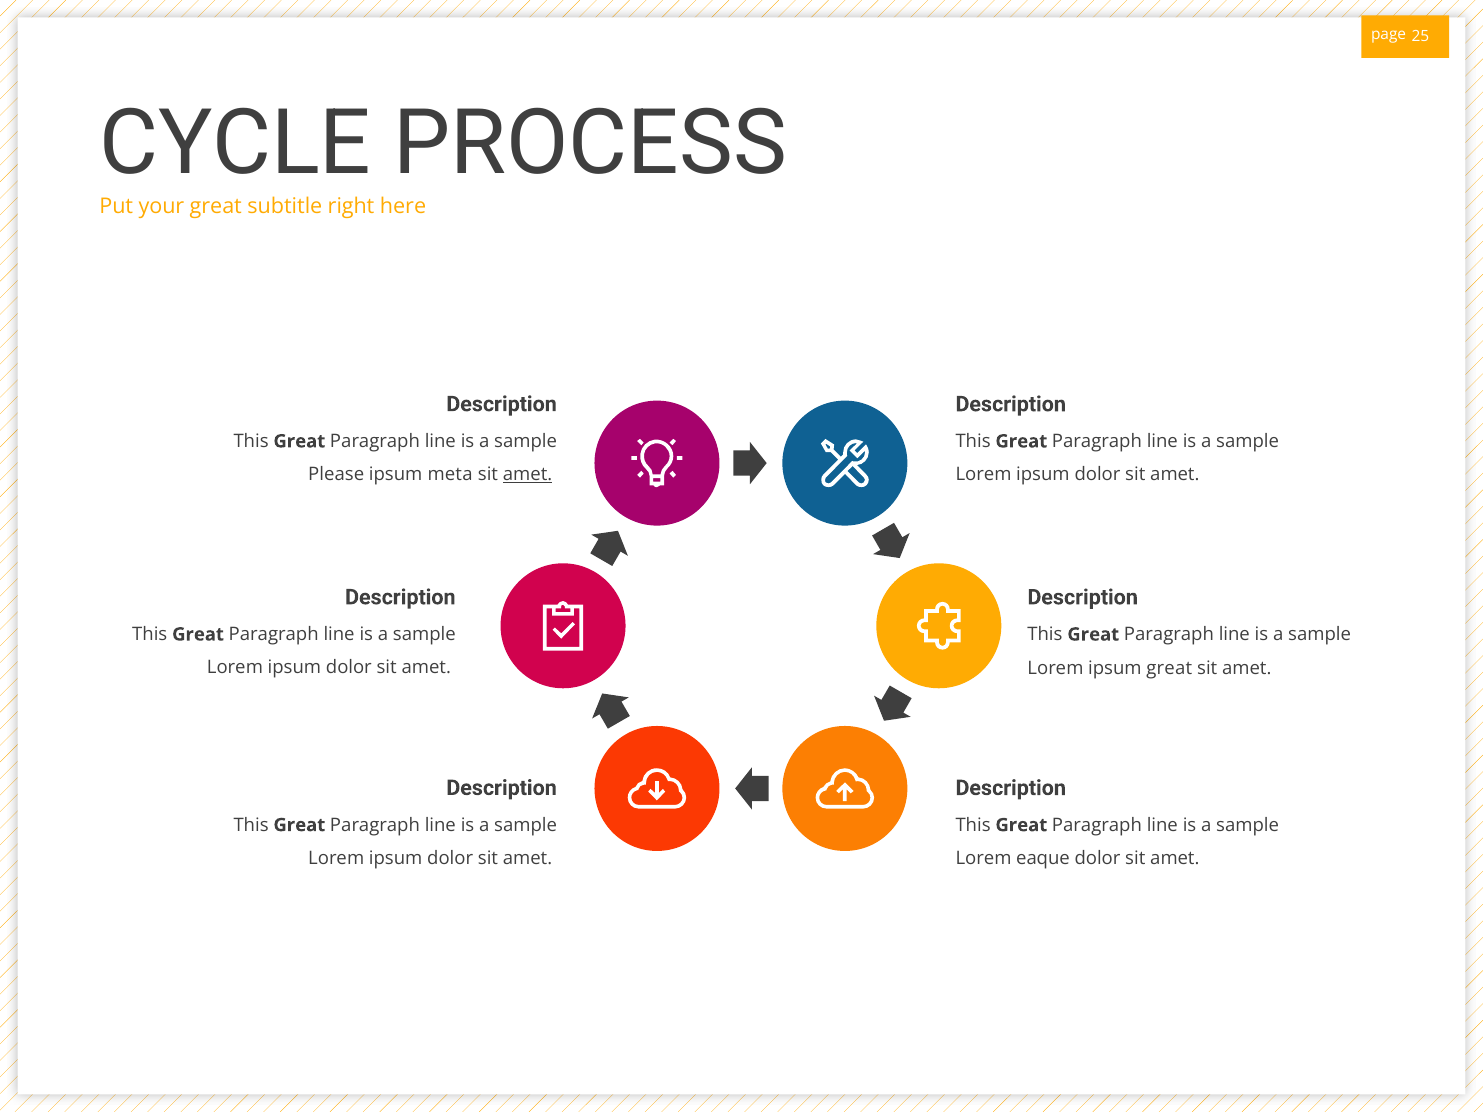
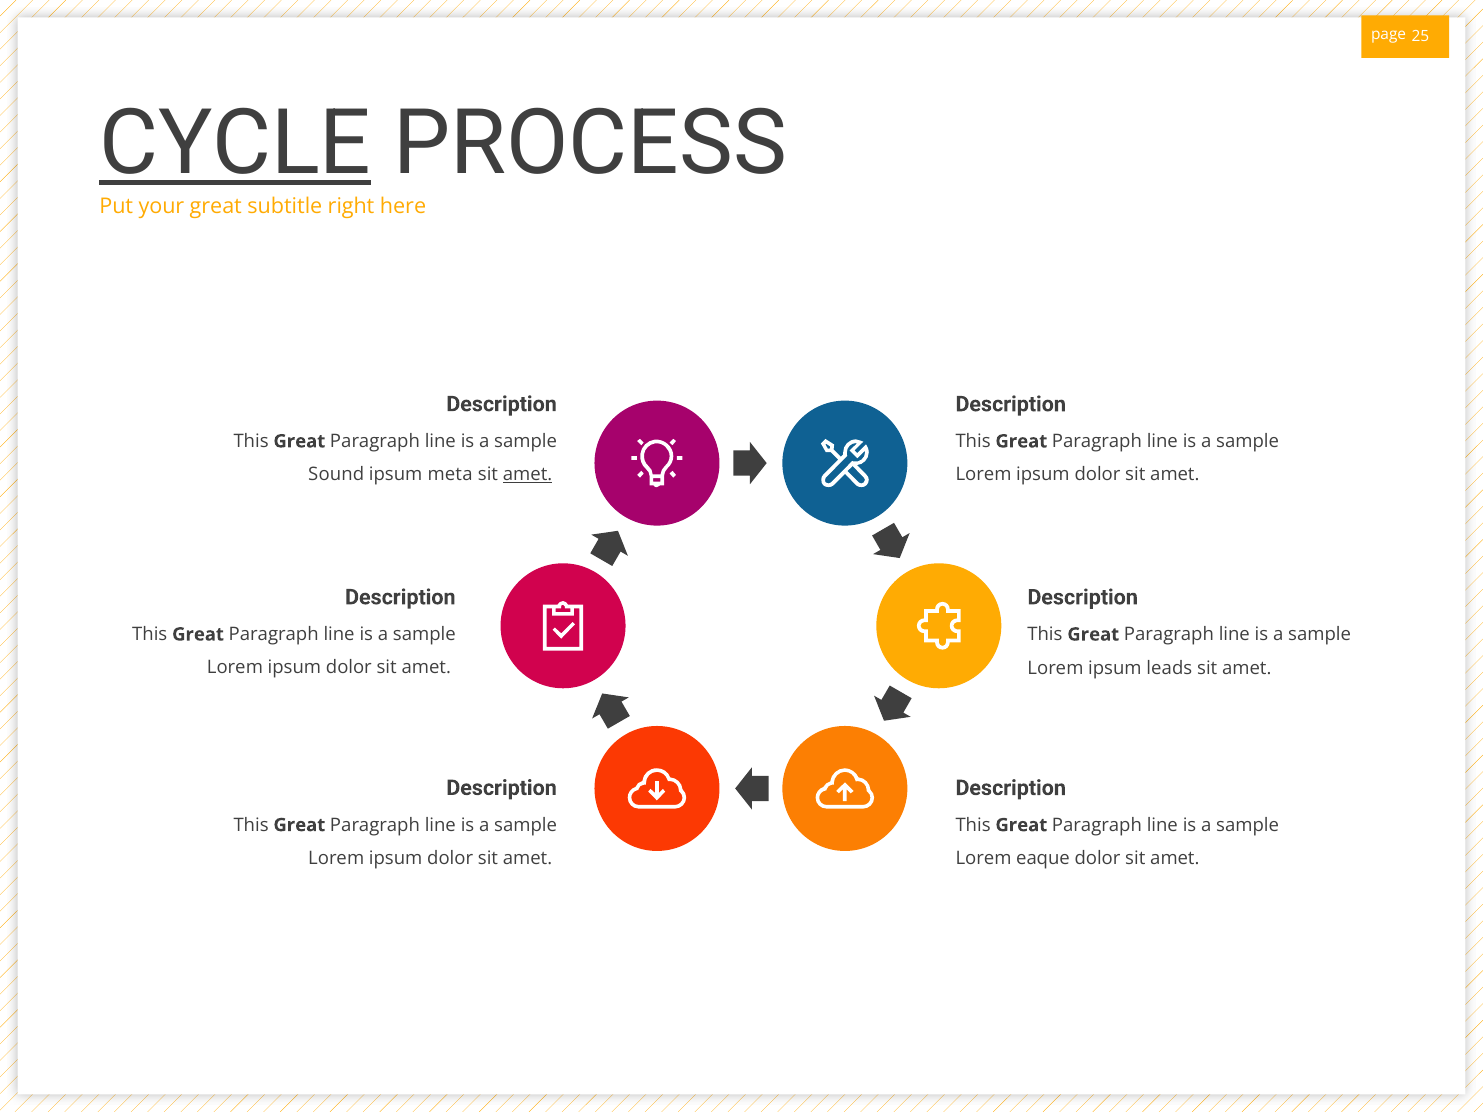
CYCLE underline: none -> present (235, 144)
Please: Please -> Sound (336, 475)
ipsum great: great -> leads (1169, 668)
